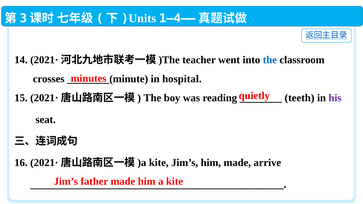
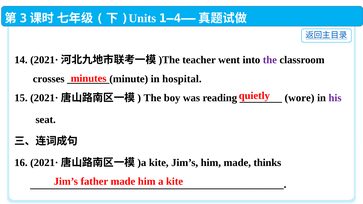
the colour: blue -> purple (270, 60)
teeth: teeth -> wore (299, 98)
arrive: arrive -> thinks (267, 163)
